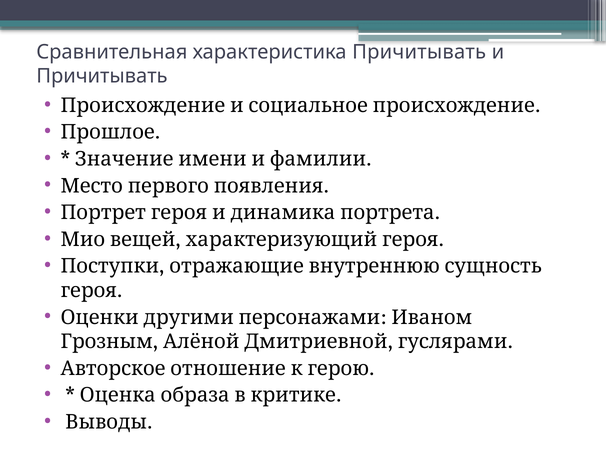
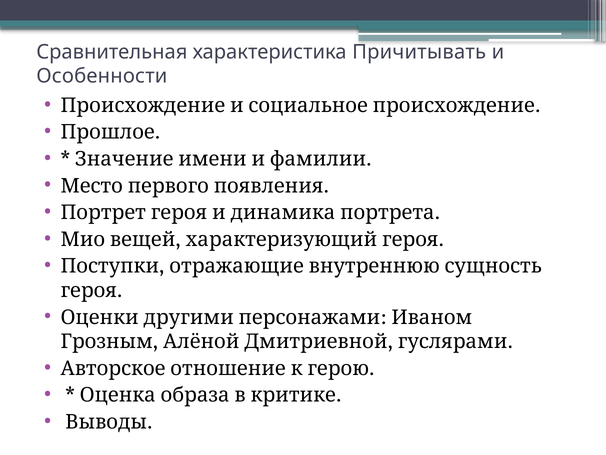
Причитывать: Причитывать -> Особенности (102, 76)
